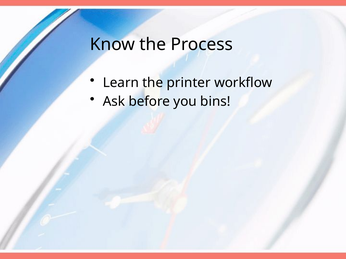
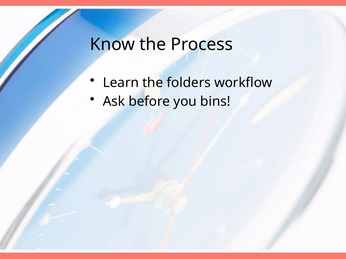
printer: printer -> folders (189, 83)
